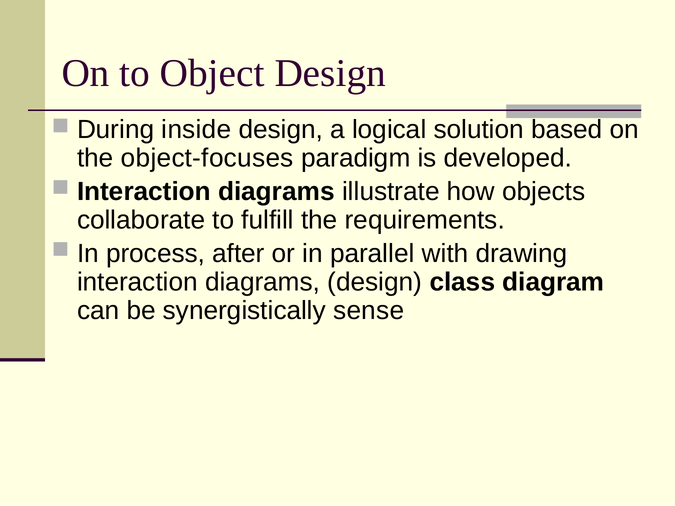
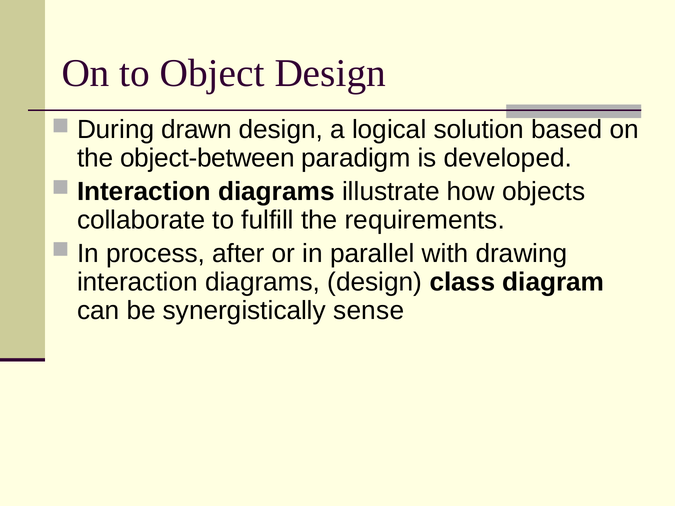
inside: inside -> drawn (197, 130)
object-focuses: object-focuses -> object-between (207, 158)
